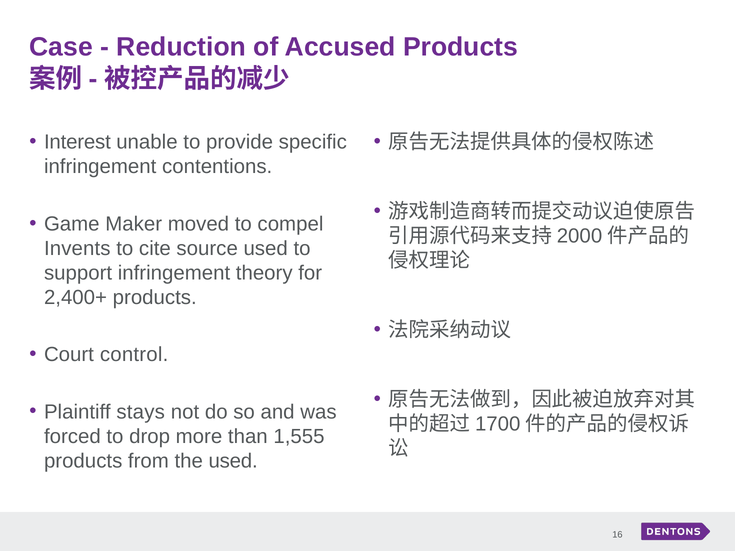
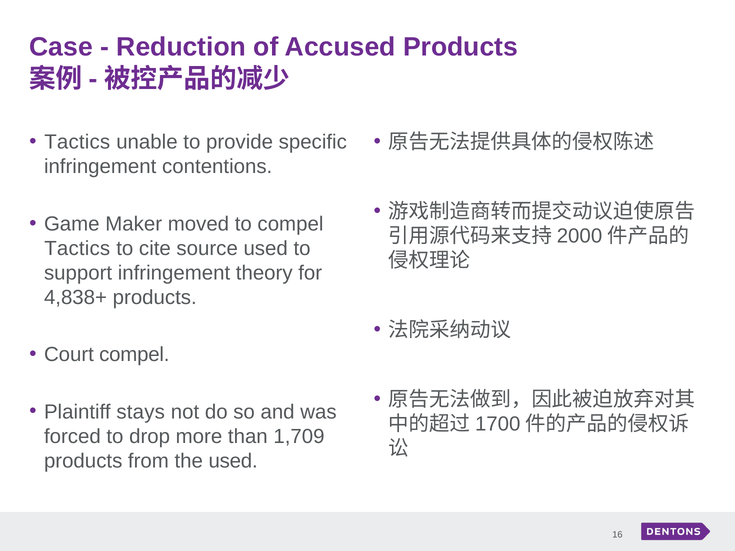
Interest: Interest -> Tactics (77, 142)
Invents: Invents -> Tactics (77, 249)
2,400+: 2,400+ -> 4,838+ (75, 298)
Court control: control -> compel (134, 355)
1,555: 1,555 -> 1,709 (299, 436)
